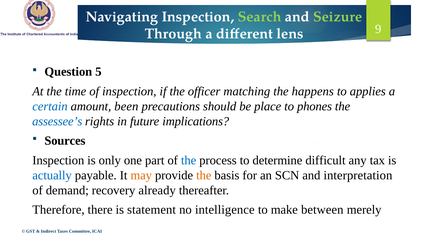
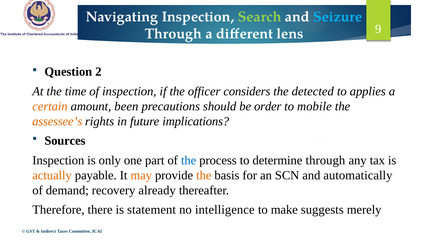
Seizure colour: light green -> light blue (338, 17)
5: 5 -> 2 (98, 72)
matching: matching -> considers (247, 91)
happens: happens -> detected (313, 91)
certain colour: blue -> orange (50, 106)
place: place -> order (268, 106)
phones: phones -> mobile (314, 106)
assessee’s colour: blue -> orange (57, 121)
determine difficult: difficult -> through (325, 160)
actually colour: blue -> orange (52, 175)
interpretation: interpretation -> automatically (358, 175)
between: between -> suggests (322, 209)
